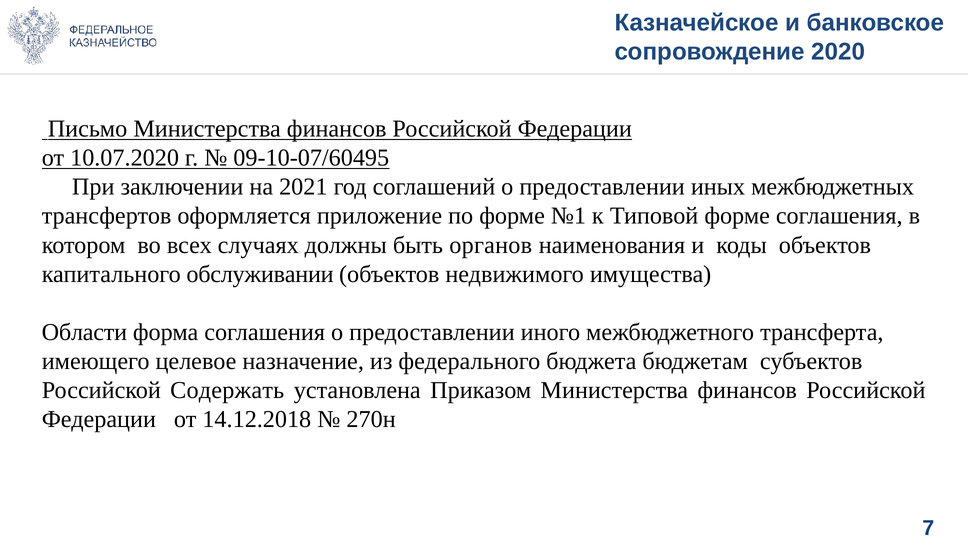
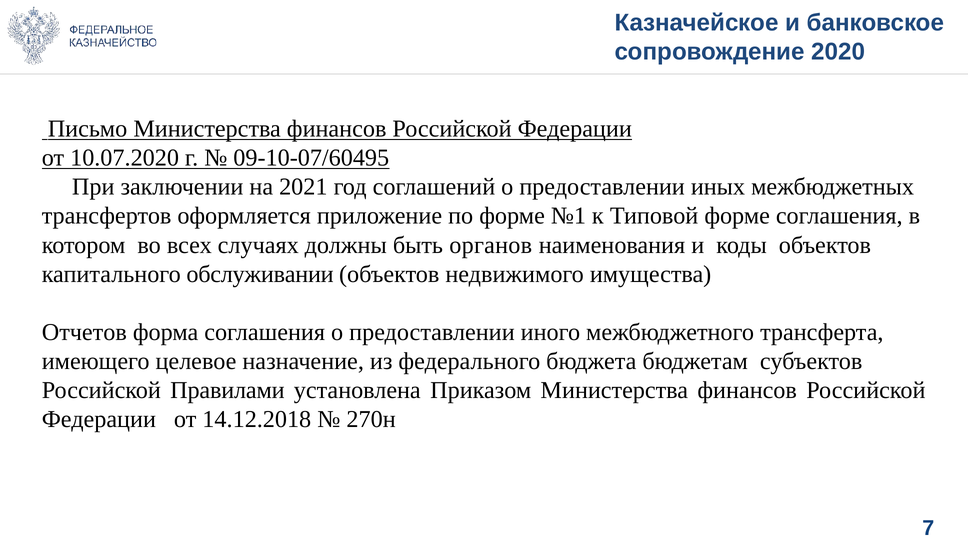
Области: Области -> Отчетов (84, 332)
Содержать: Содержать -> Правилами (227, 390)
